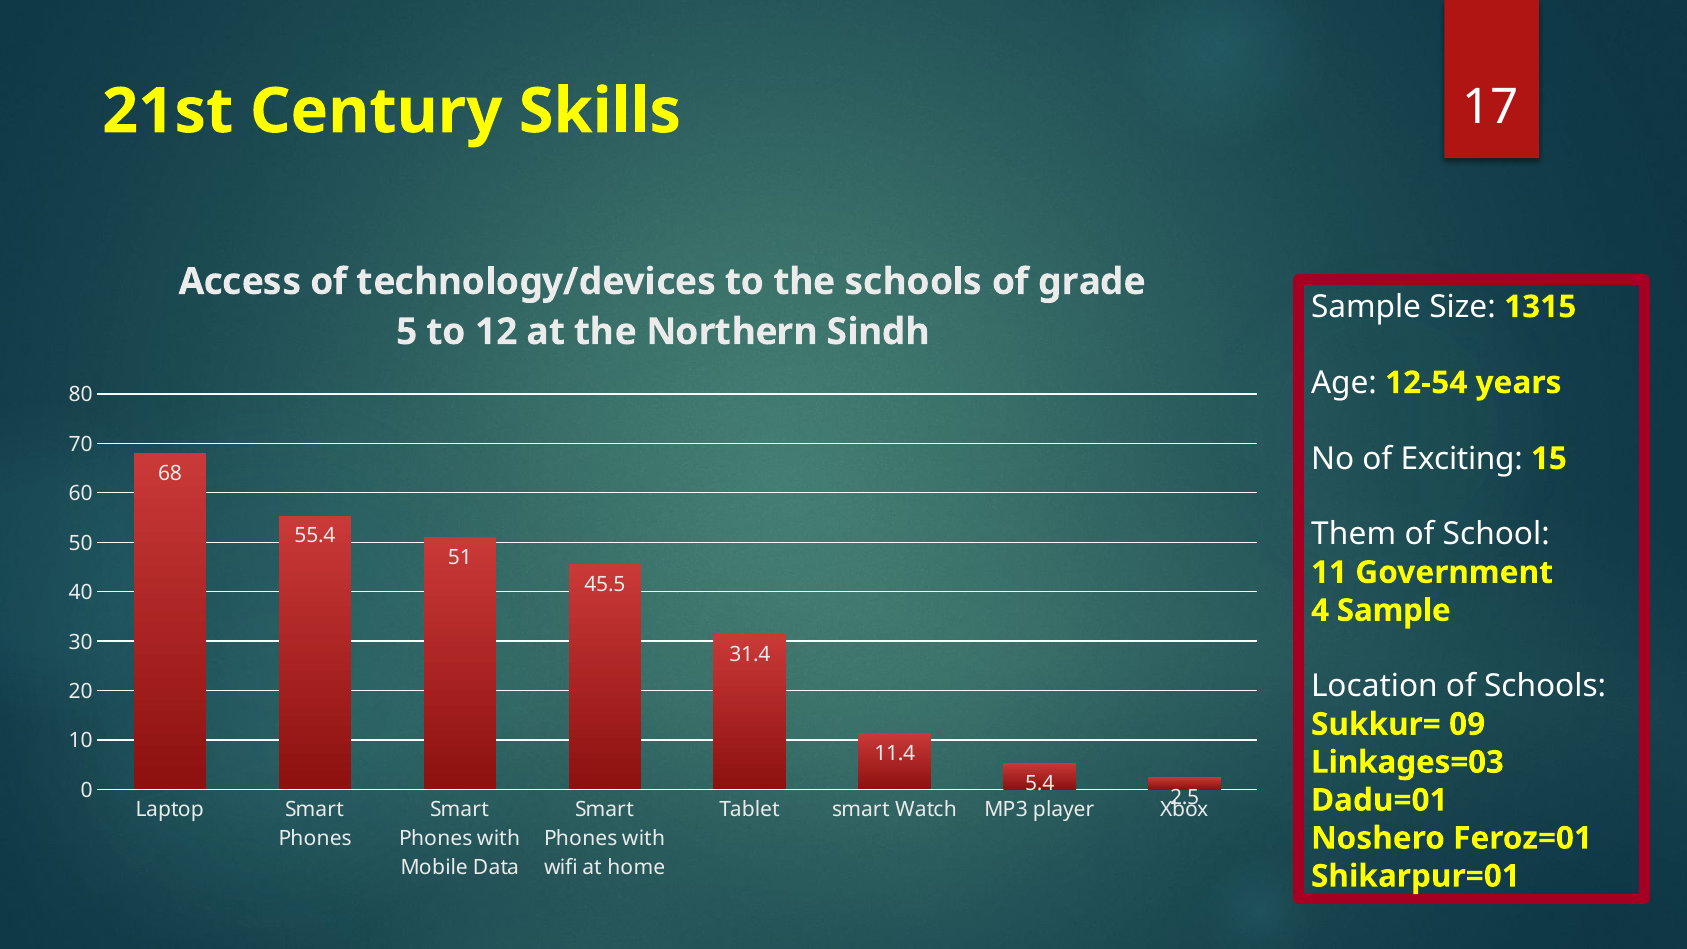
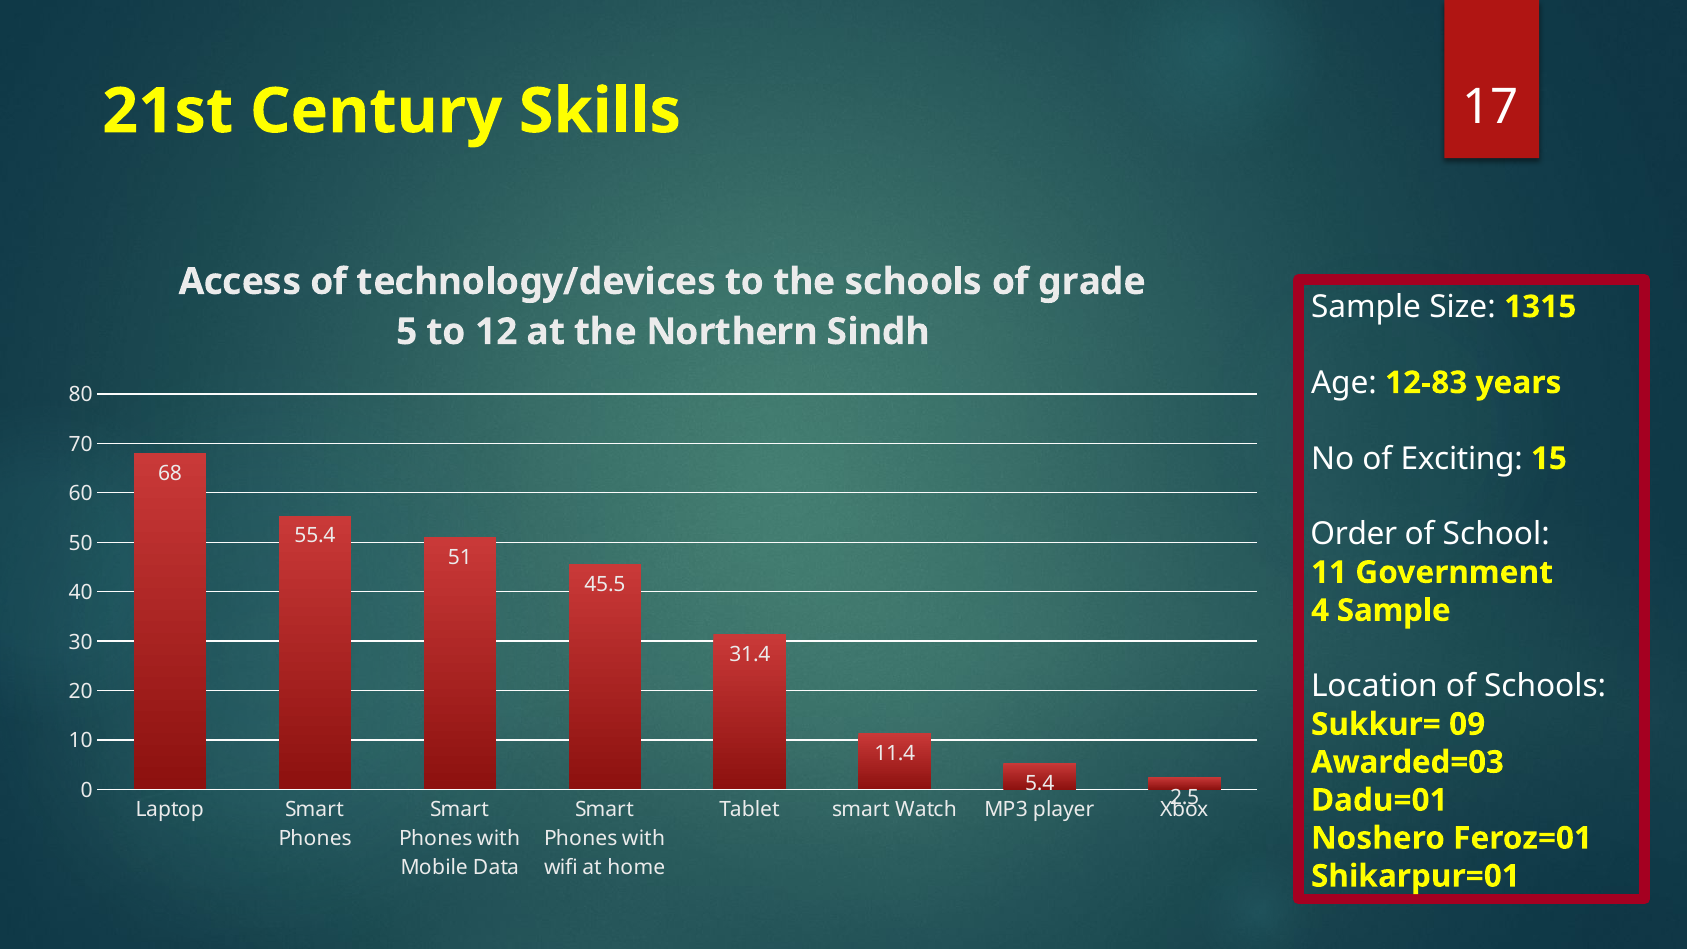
12-54: 12-54 -> 12-83 (1426, 383)
Them: Them -> Order (1354, 535)
Linkages=03: Linkages=03 -> Awarded=03 (1408, 762)
